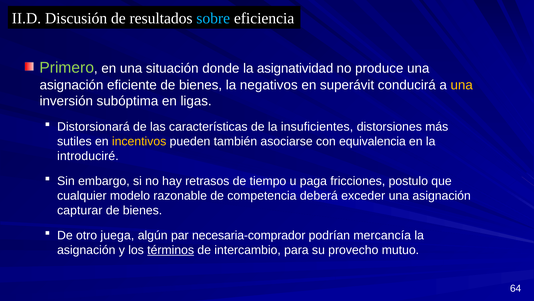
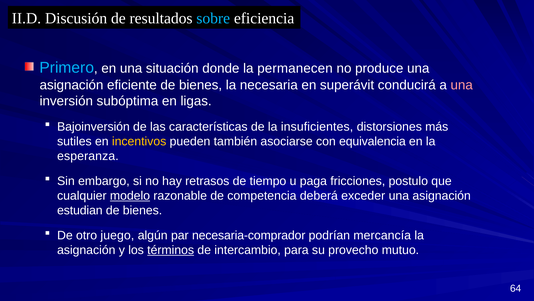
Primero colour: light green -> light blue (67, 68)
asignatividad: asignatividad -> permanecen (295, 68)
negativos: negativos -> necesaria (269, 85)
una colour: yellow -> pink (462, 85)
Distorsionará: Distorsionará -> Bajoinversión (93, 126)
introduciré: introduciré -> esperanza (88, 156)
modelo underline: none -> present (130, 195)
capturar: capturar -> estudian (80, 210)
juega: juega -> juego (117, 235)
